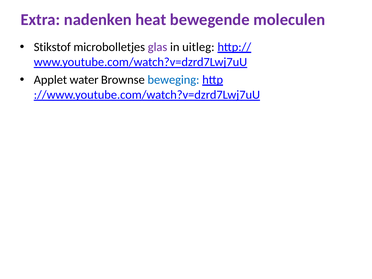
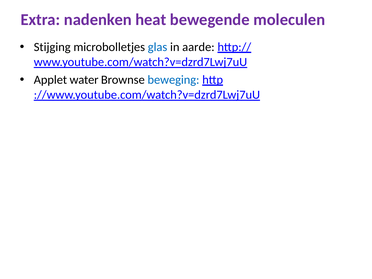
Stikstof: Stikstof -> Stijging (52, 47)
glas colour: purple -> blue (158, 47)
uitleg: uitleg -> aarde (198, 47)
